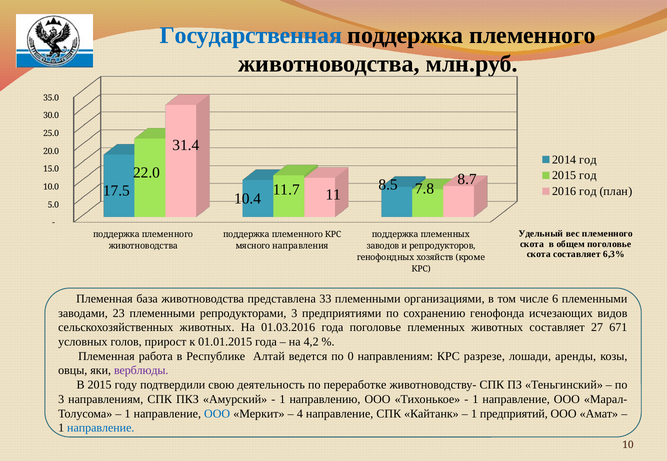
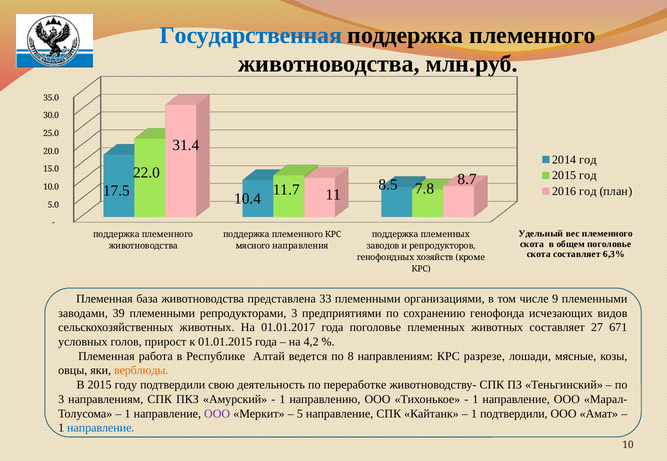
6: 6 -> 9 (555, 299)
23: 23 -> 39 (119, 314)
01.03.2016: 01.03.2016 -> 01.01.2017 (288, 328)
0: 0 -> 8 (351, 357)
аренды: аренды -> мясные (576, 357)
верблюды colour: purple -> orange (141, 371)
ООО colour: blue -> purple (217, 414)
4: 4 -> 5 (300, 414)
1 предприятий: предприятий -> подтвердили (514, 414)
